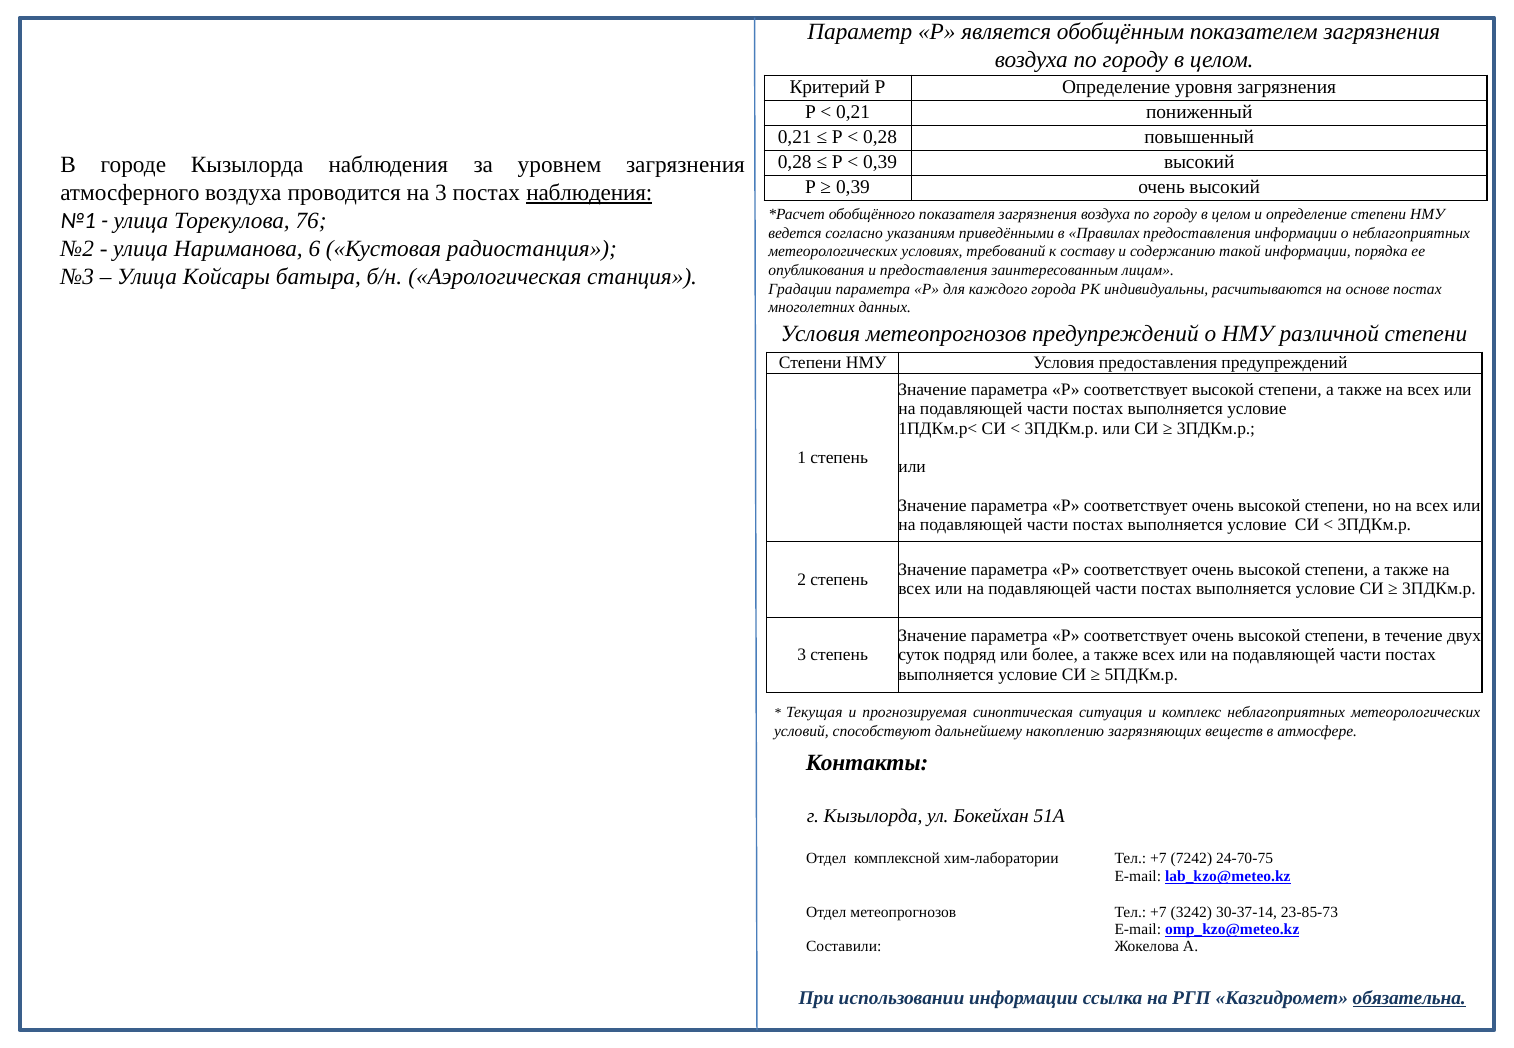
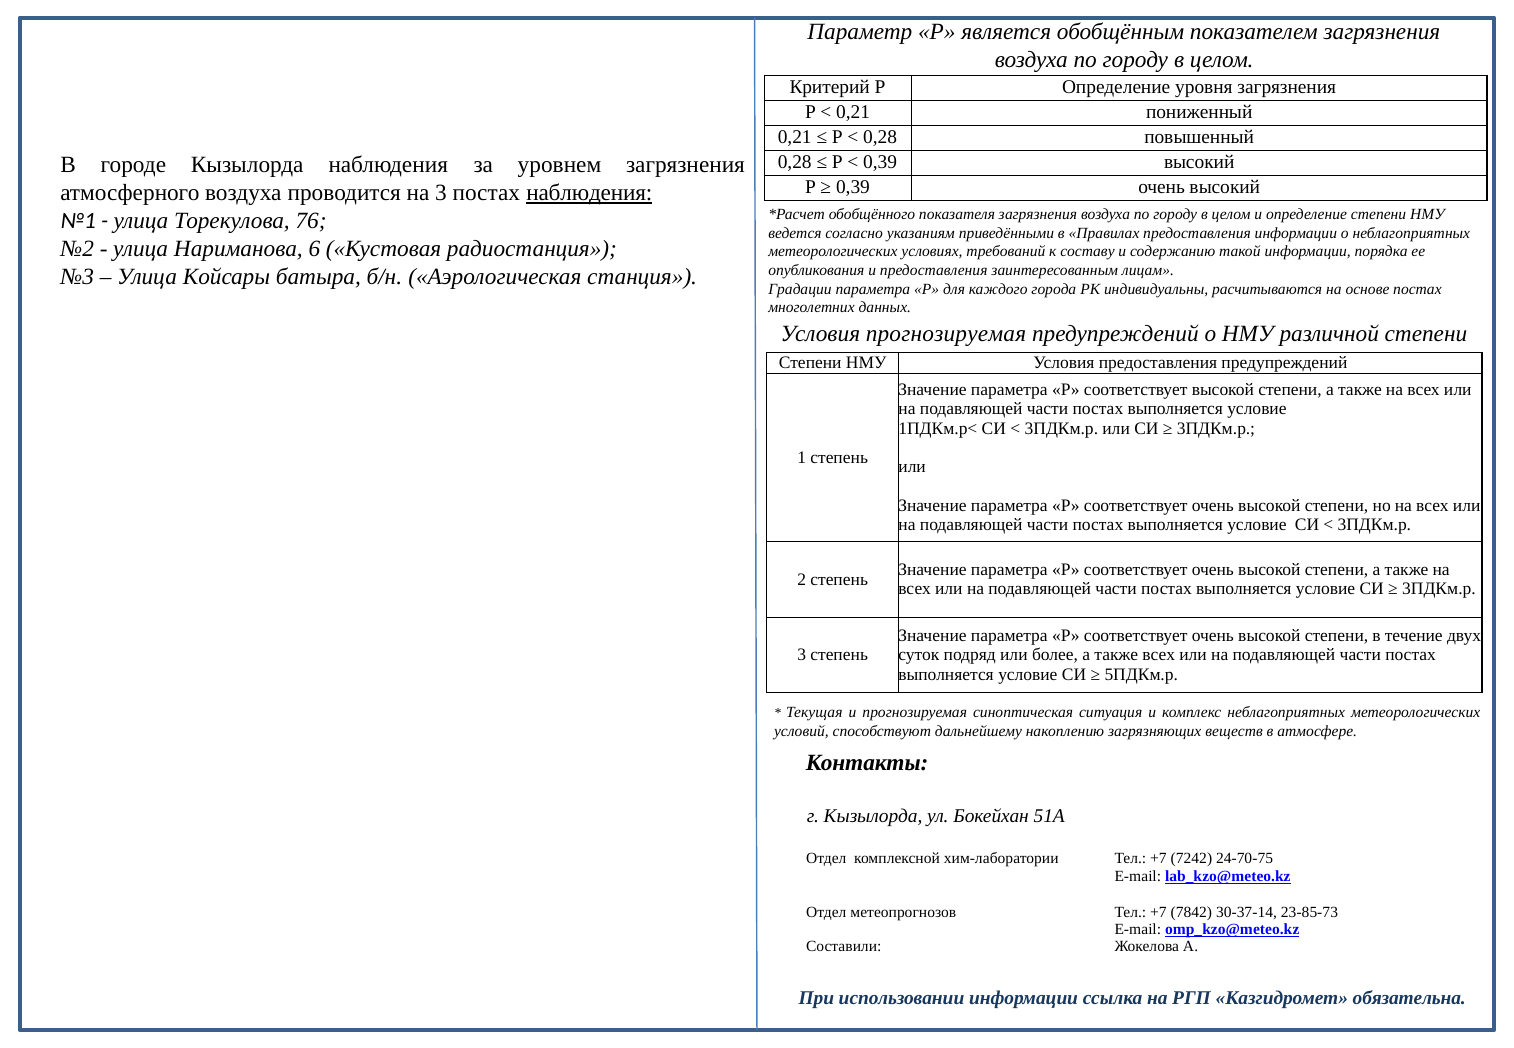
Условия метеопрогнозов: метеопрогнозов -> прогнозируемая (946, 334)
3242: 3242 -> 7842 (1191, 912)
обязательна underline: present -> none (1409, 998)
